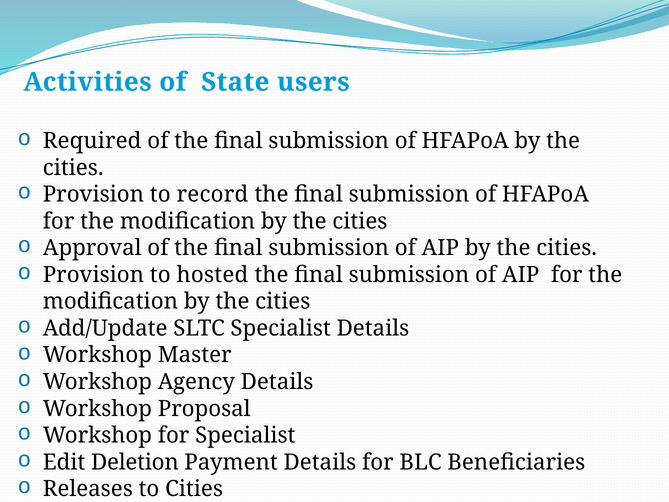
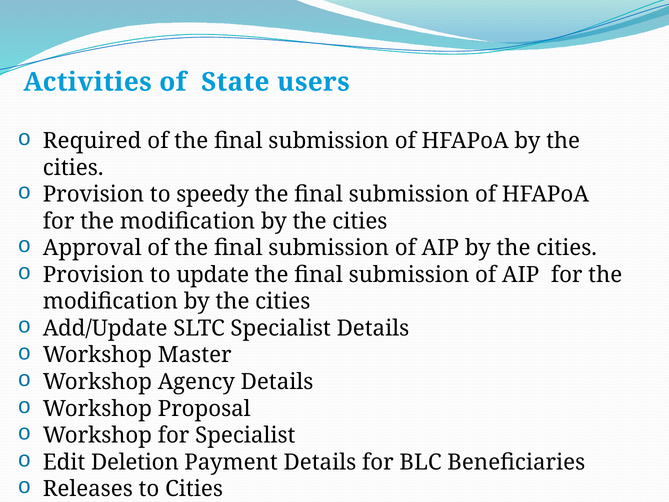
record: record -> speedy (213, 194)
hosted: hosted -> update (213, 275)
